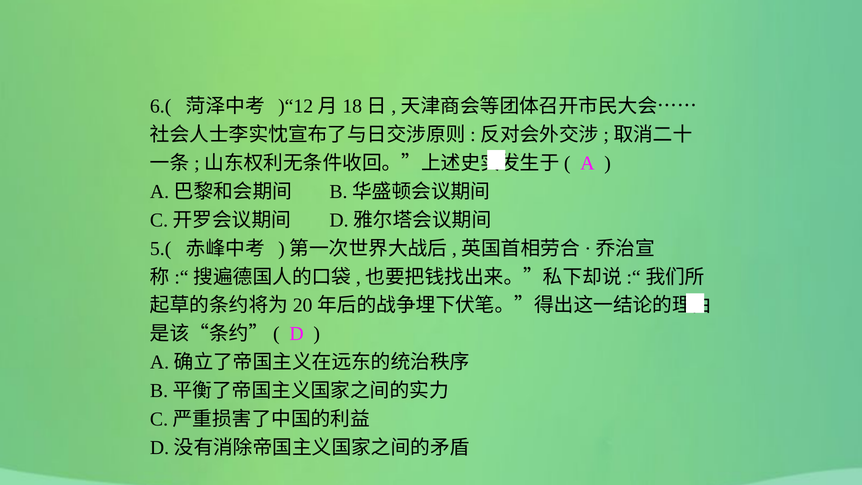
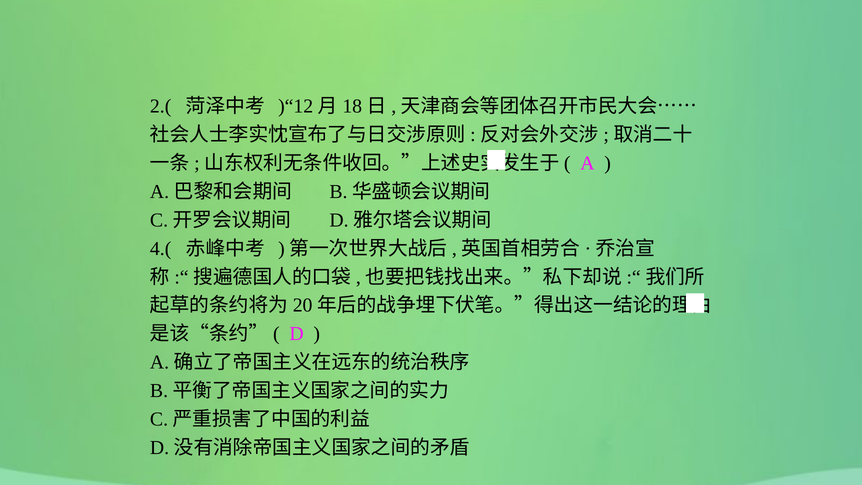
6.(: 6.( -> 2.( (161, 106)
5.(: 5.( -> 4.( (161, 249)
